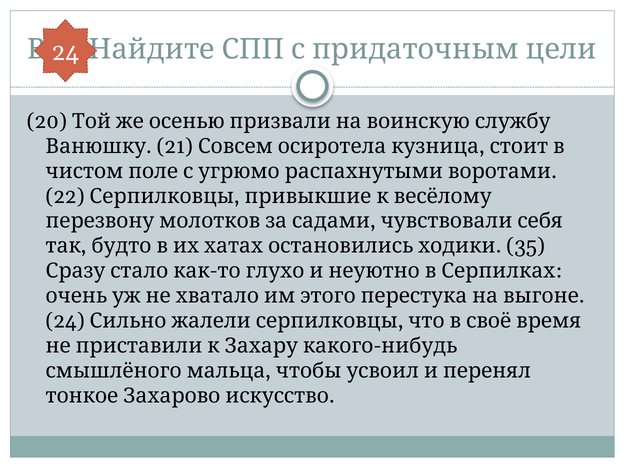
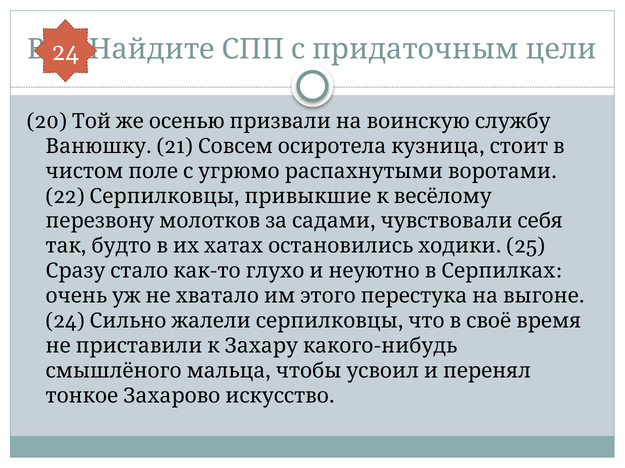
35: 35 -> 25 (526, 246)
